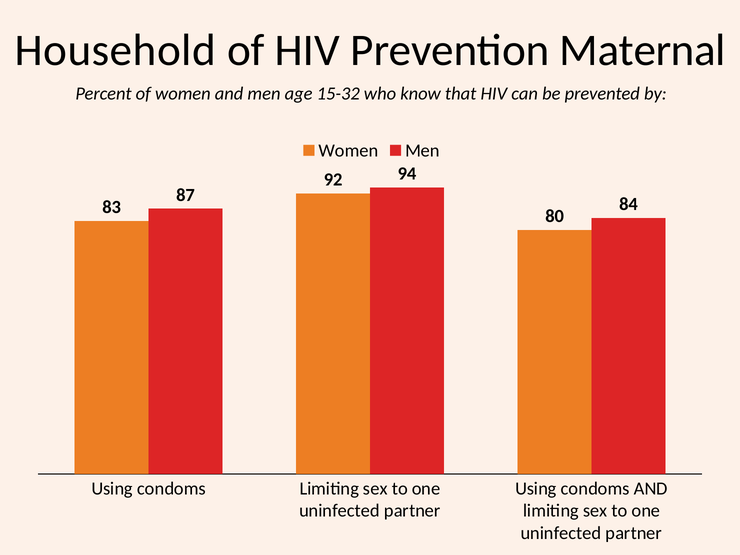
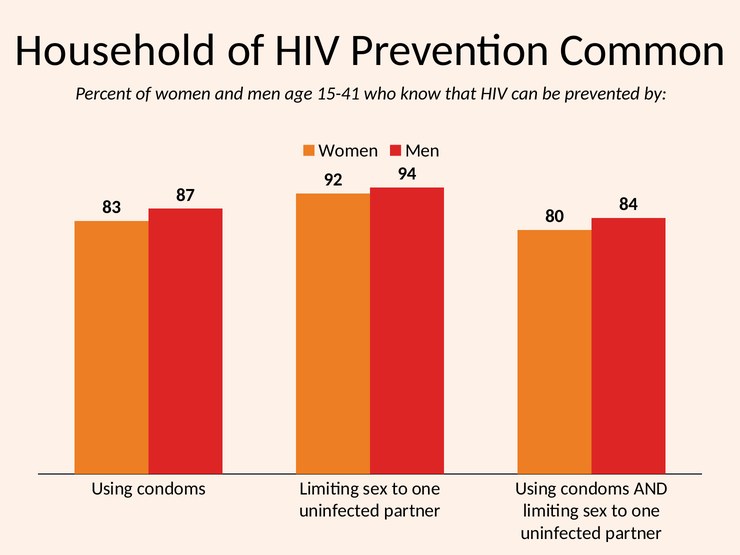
Maternal: Maternal -> Common (643, 51)
15-32: 15-32 -> 15-41 (338, 94)
